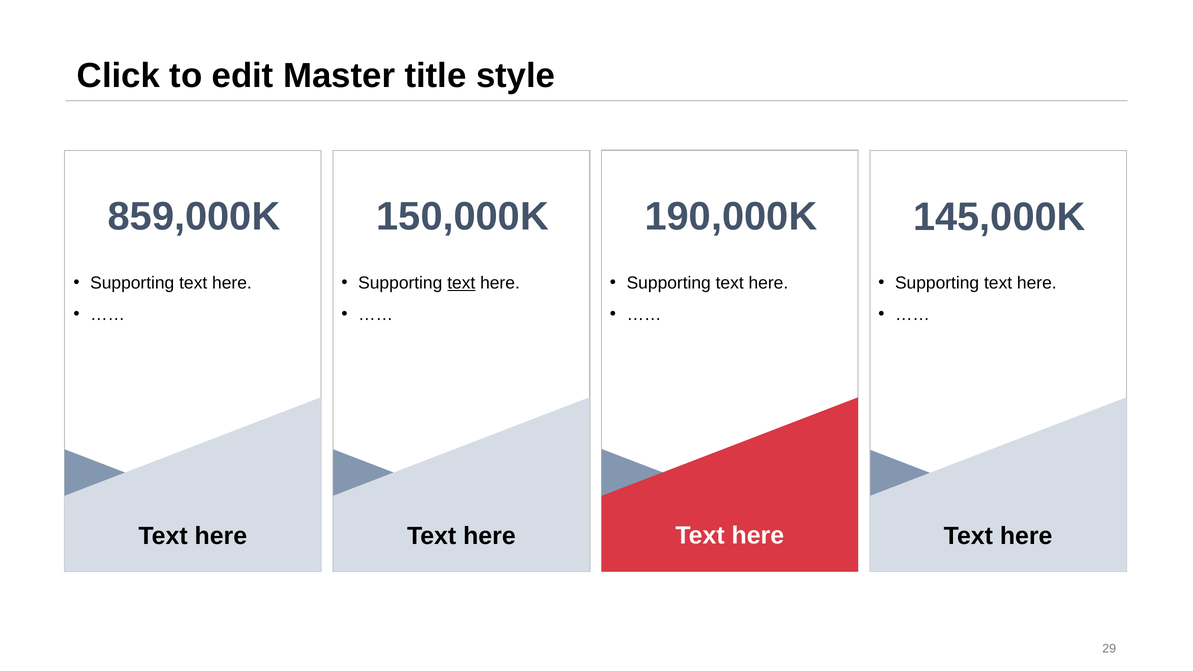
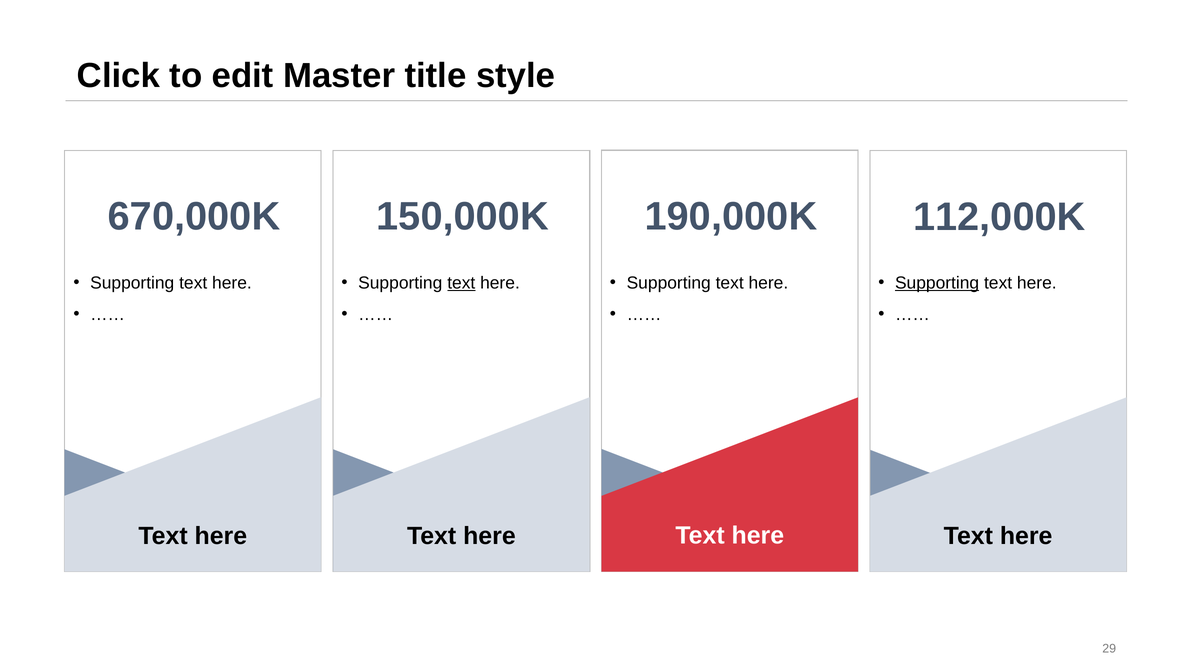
859,000K: 859,000K -> 670,000K (194, 217)
145,000K: 145,000K -> 112,000K (999, 217)
Supporting underline: none -> present (937, 283)
